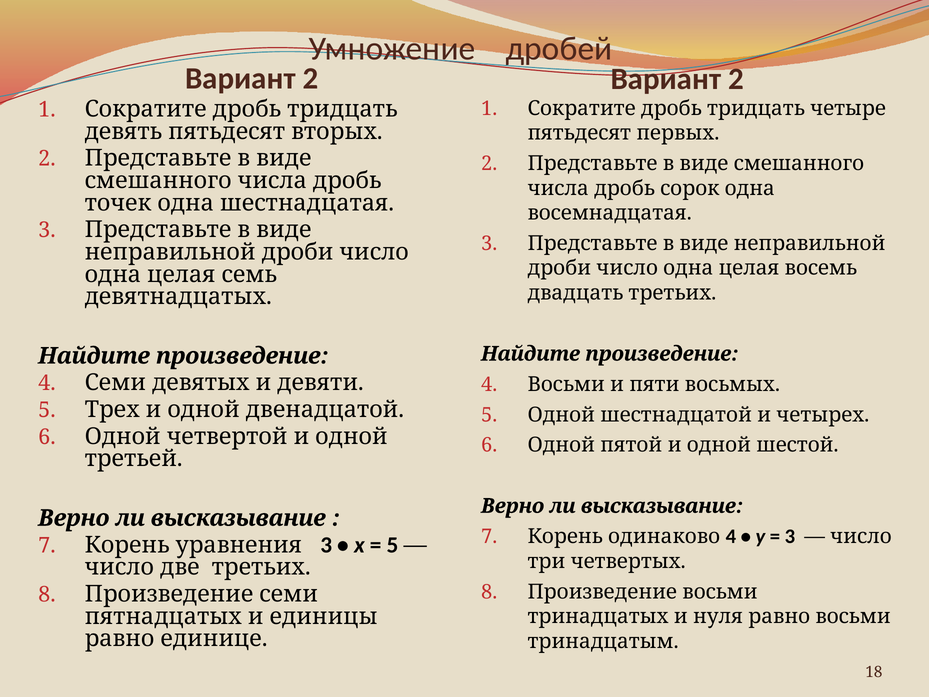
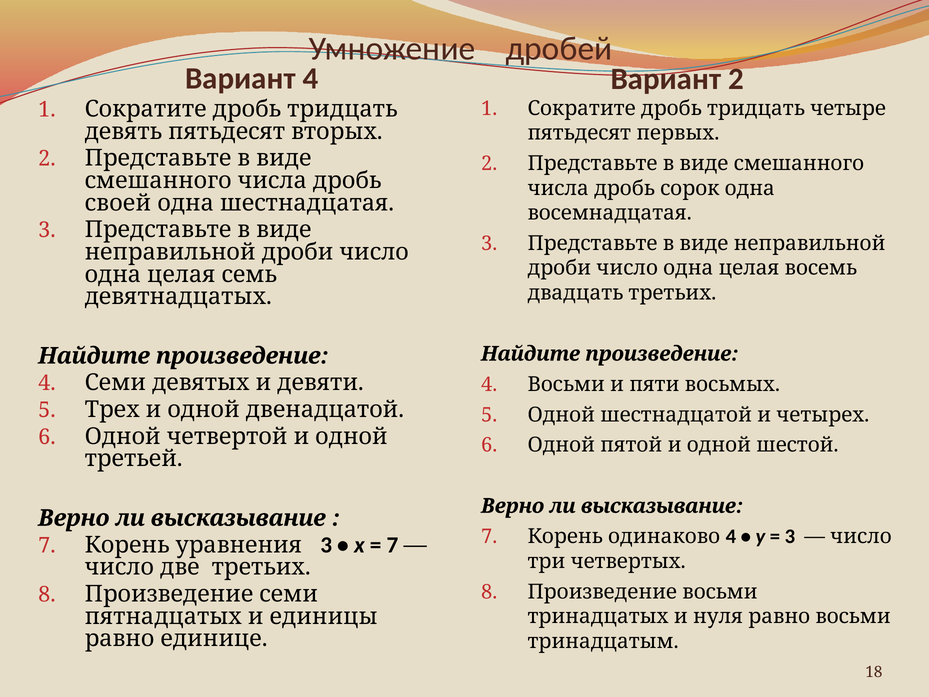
2: 2 -> 4 (310, 78)
точек: точек -> своей (118, 203)
5: 5 -> 7 (392, 545)
